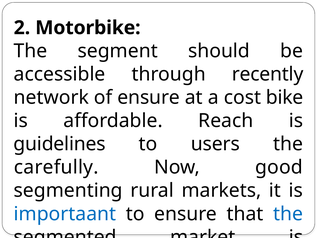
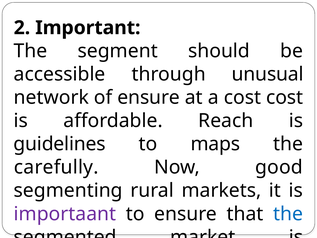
Motorbike: Motorbike -> Important (88, 28)
recently: recently -> unusual (268, 74)
cost bike: bike -> cost (285, 97)
users: users -> maps (215, 144)
importaant colour: blue -> purple (65, 214)
